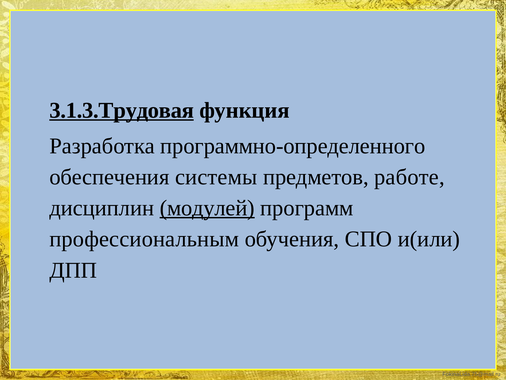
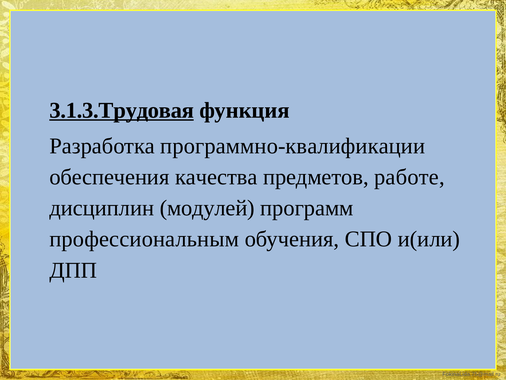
программно-определенного: программно-определенного -> программно-квалификации (293, 146)
системы: системы -> качества (216, 177)
модулей underline: present -> none (207, 208)
